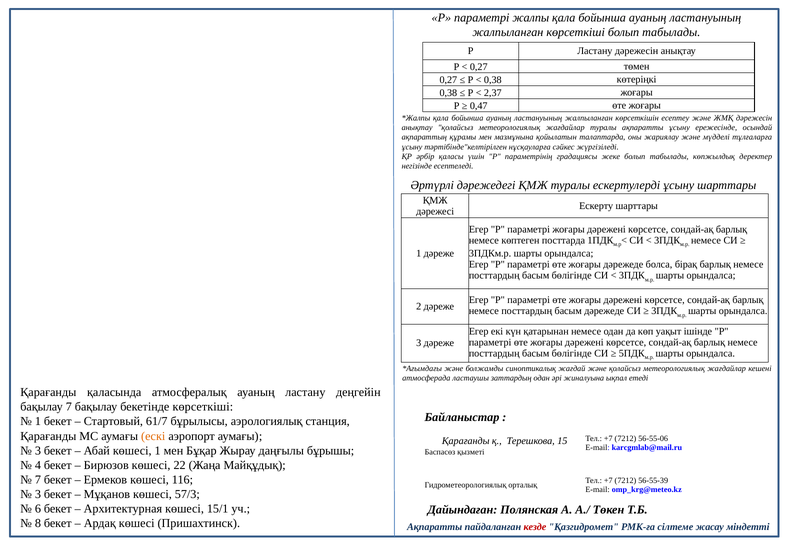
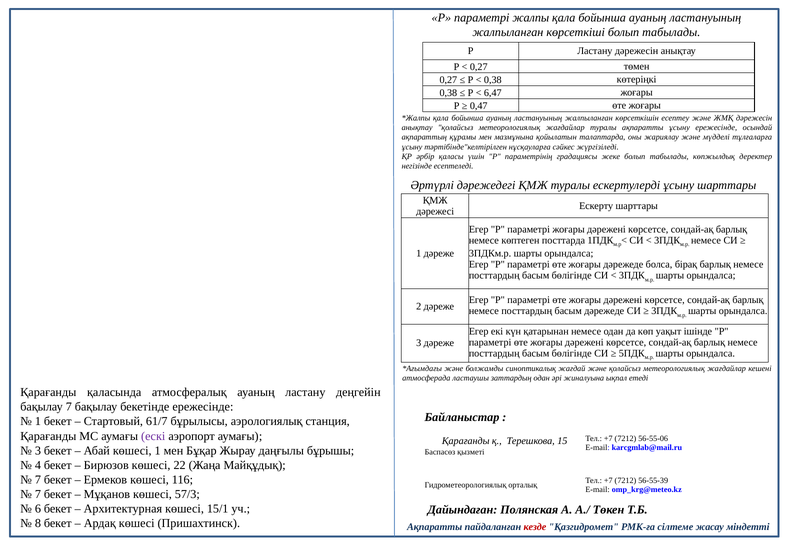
2,37: 2,37 -> 6,47 (493, 93)
бекетінде көрсеткіші: көрсеткіші -> ережесінде (203, 407)
ескі colour: orange -> purple (153, 436)
3: 3 -> 7 (38, 494)
